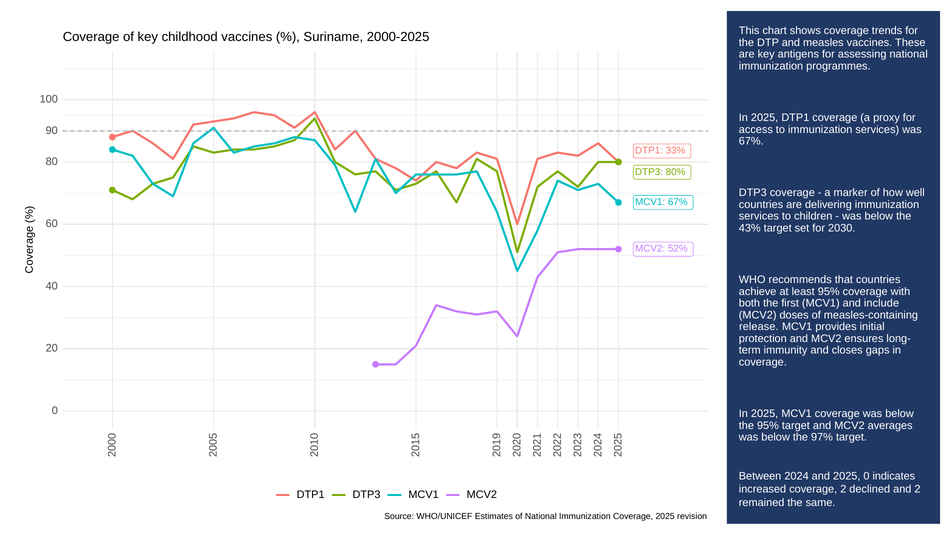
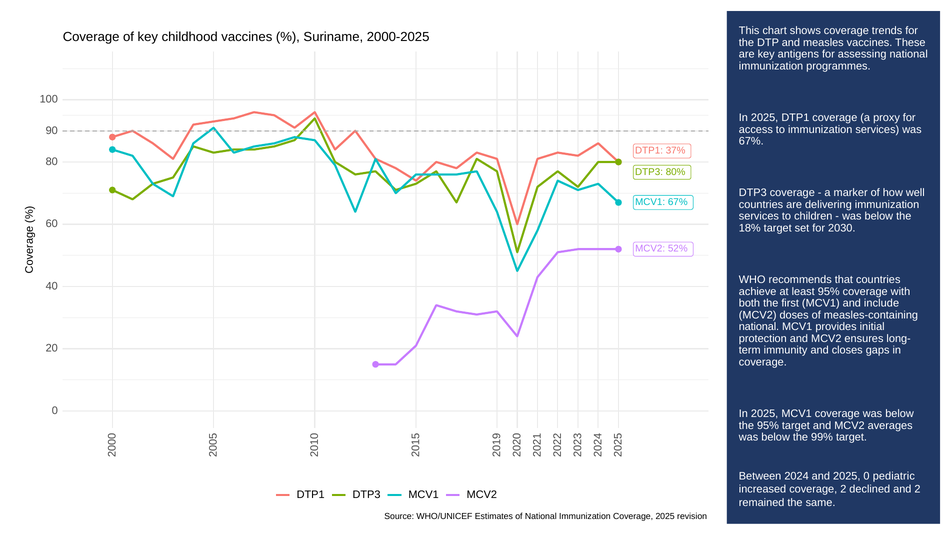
33%: 33% -> 37% (676, 151)
43%: 43% -> 18% (750, 228)
release: release -> national (759, 327)
97%: 97% -> 99% (822, 438)
indicates: indicates -> pediatric (894, 477)
